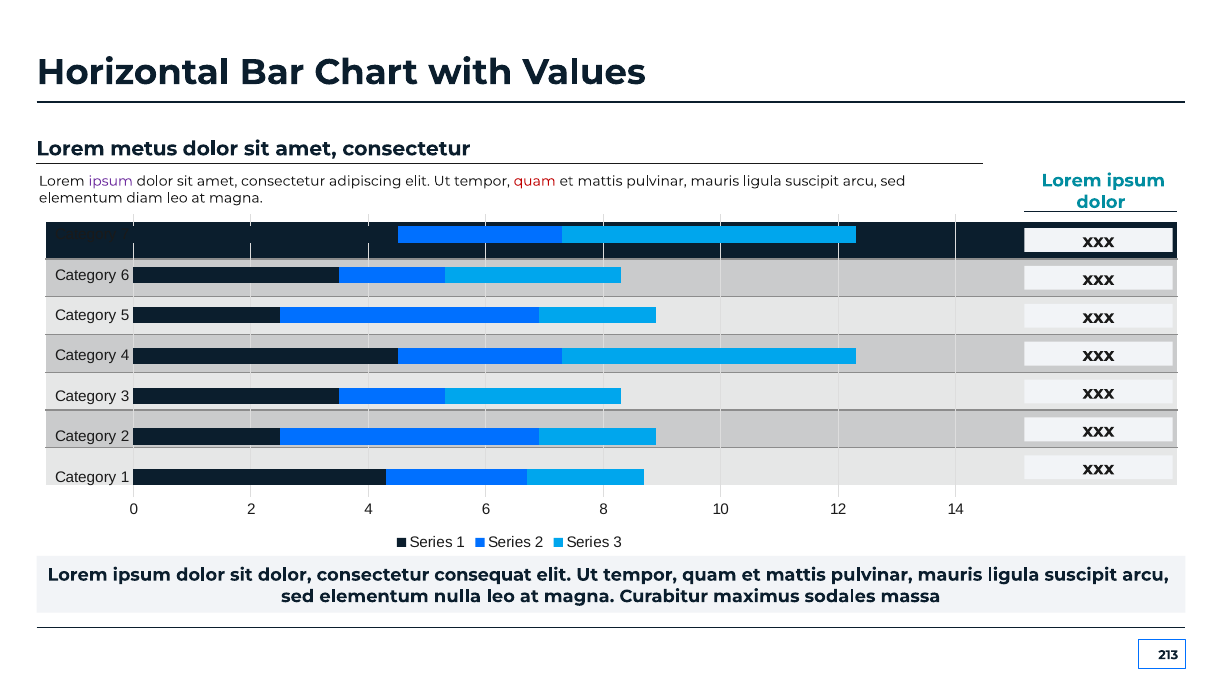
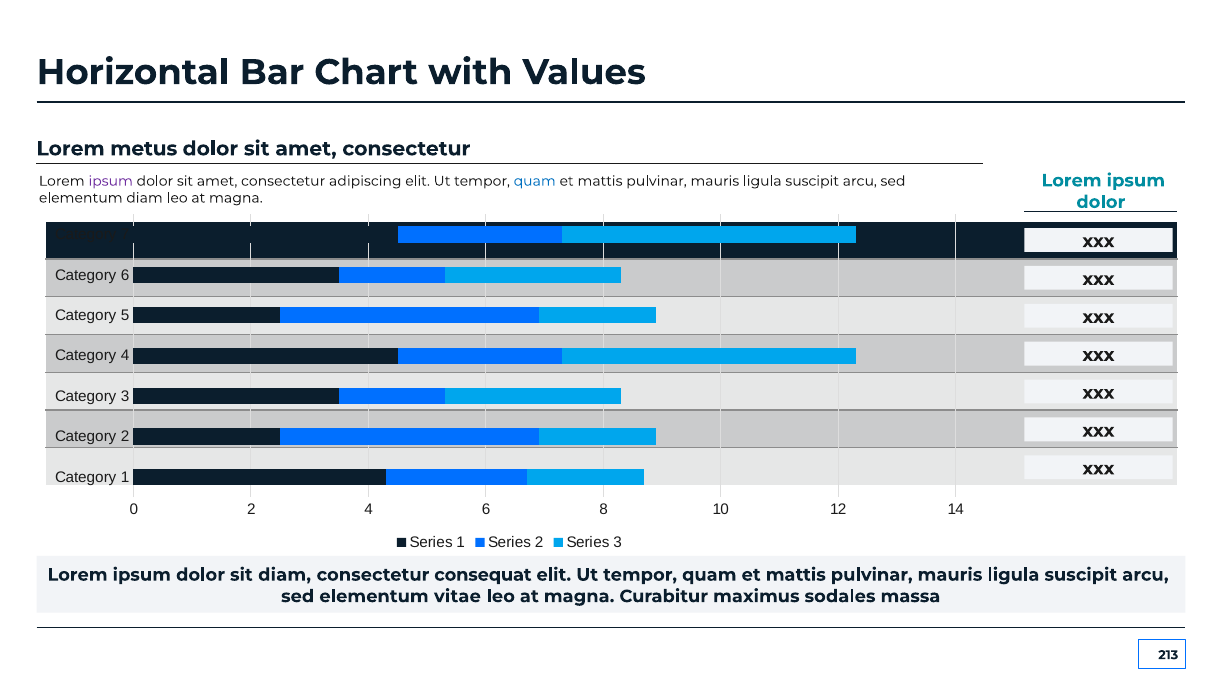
quam colour: red -> blue (535, 181)
sit dolor: dolor -> diam (285, 575)
nulla: nulla -> vitae (457, 596)
